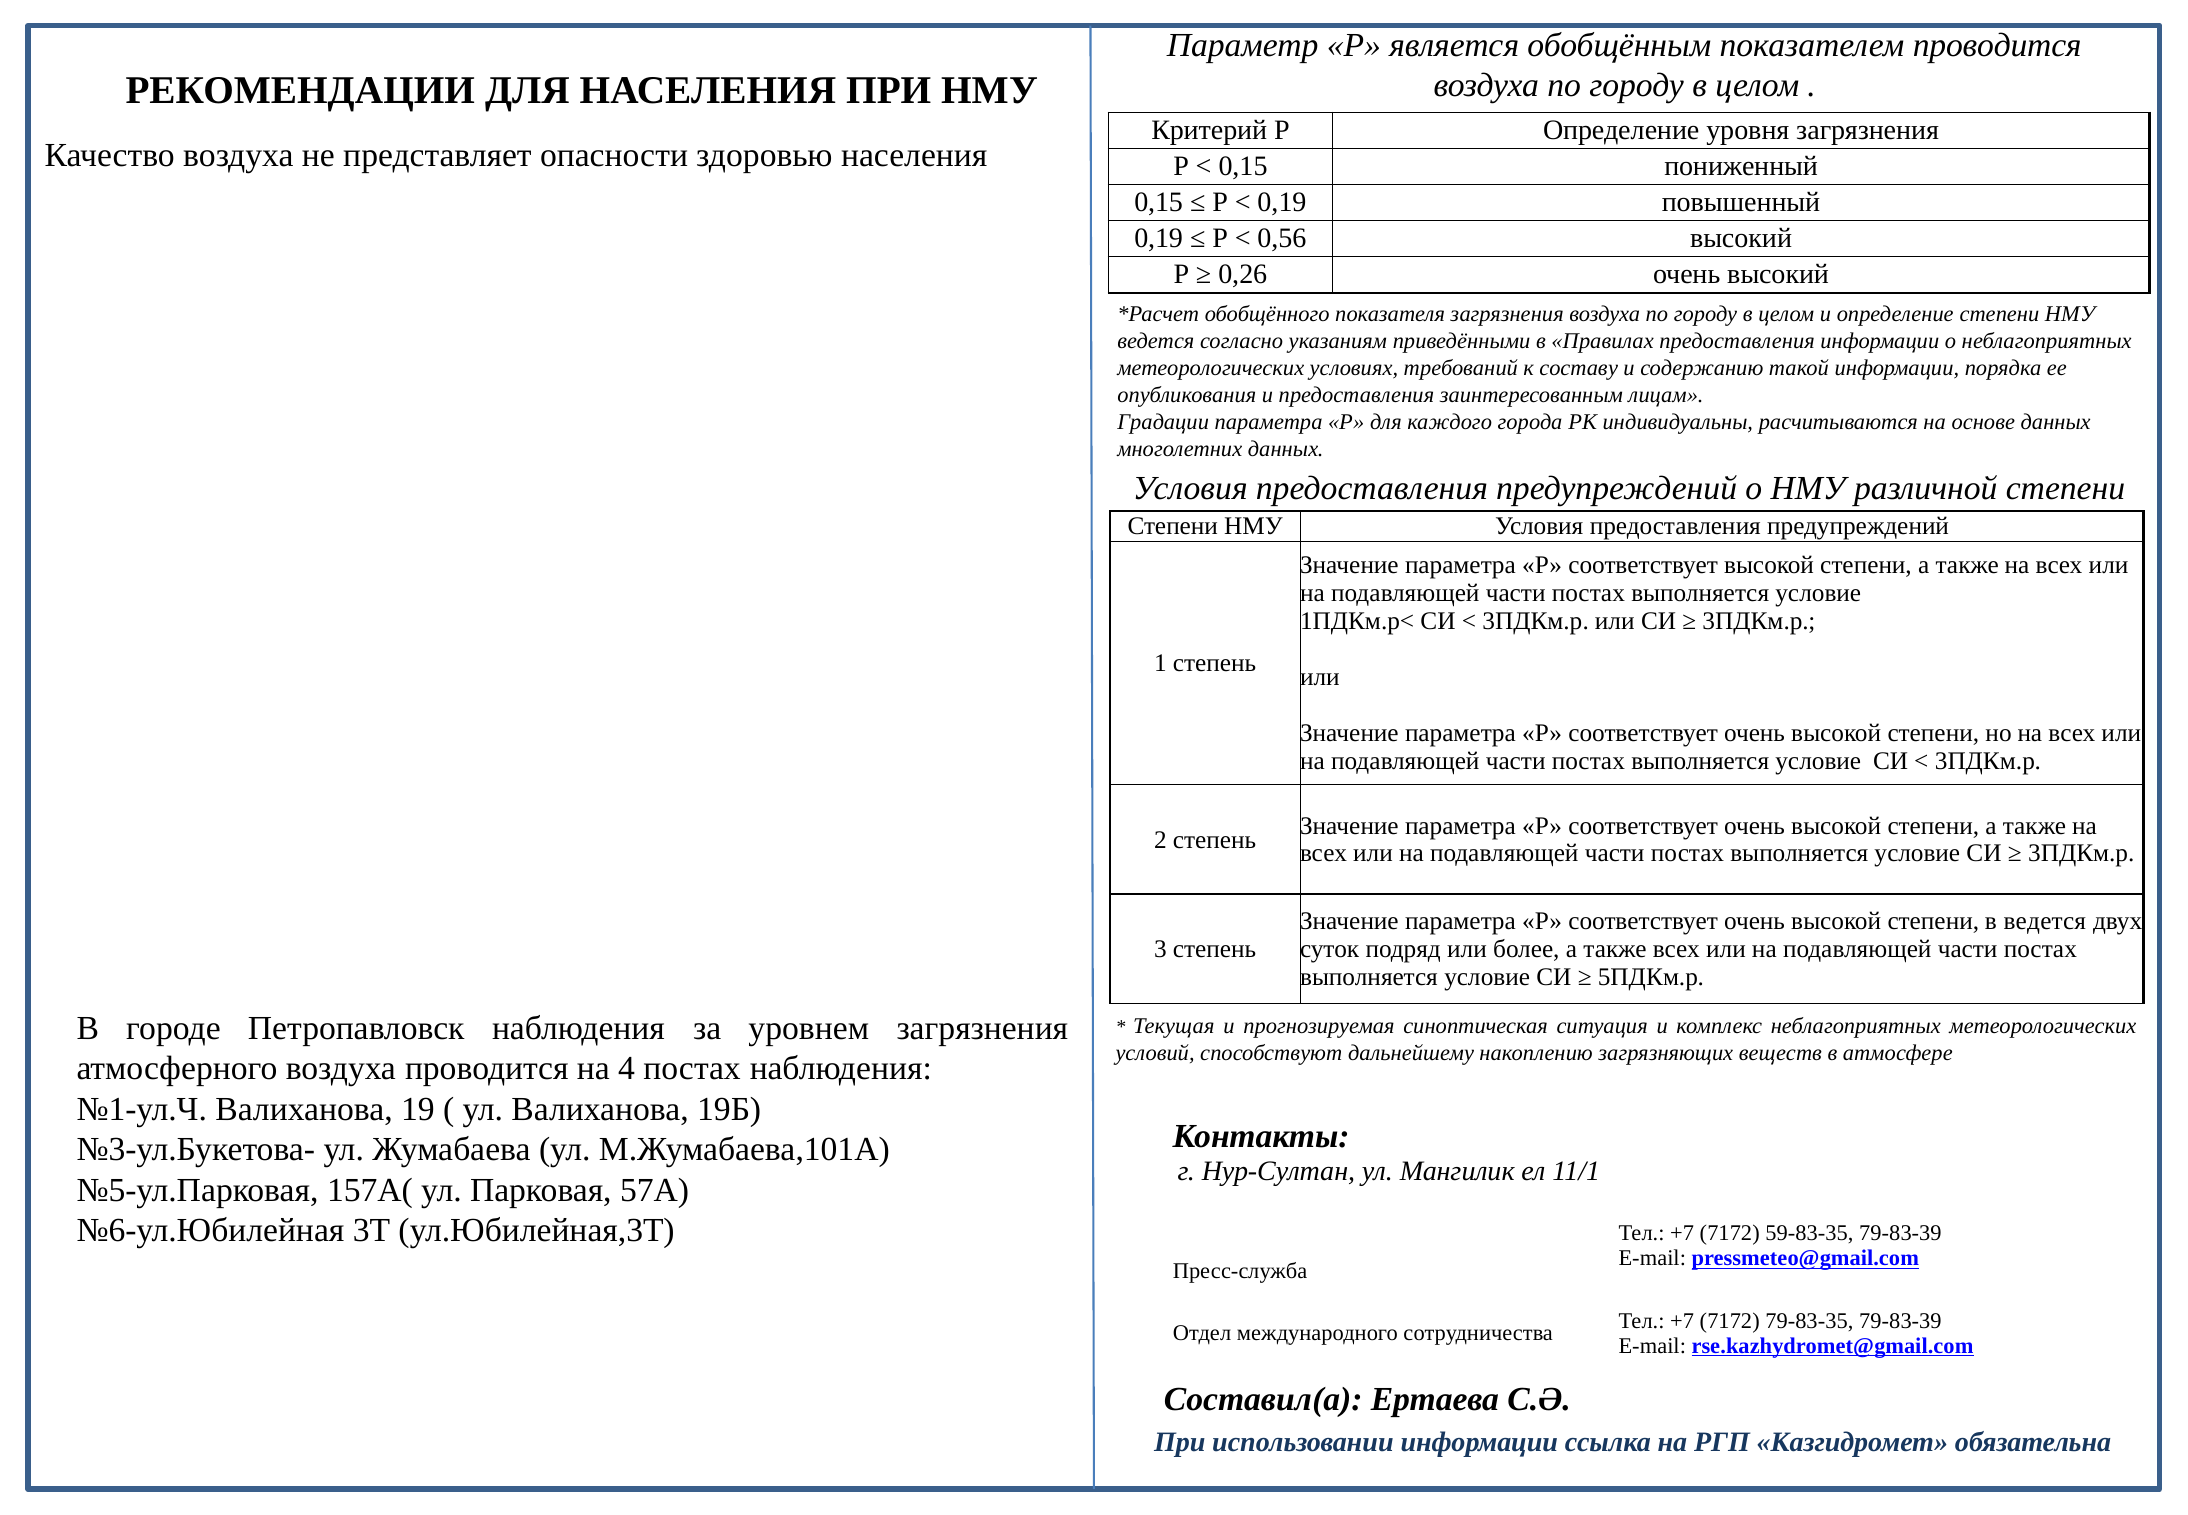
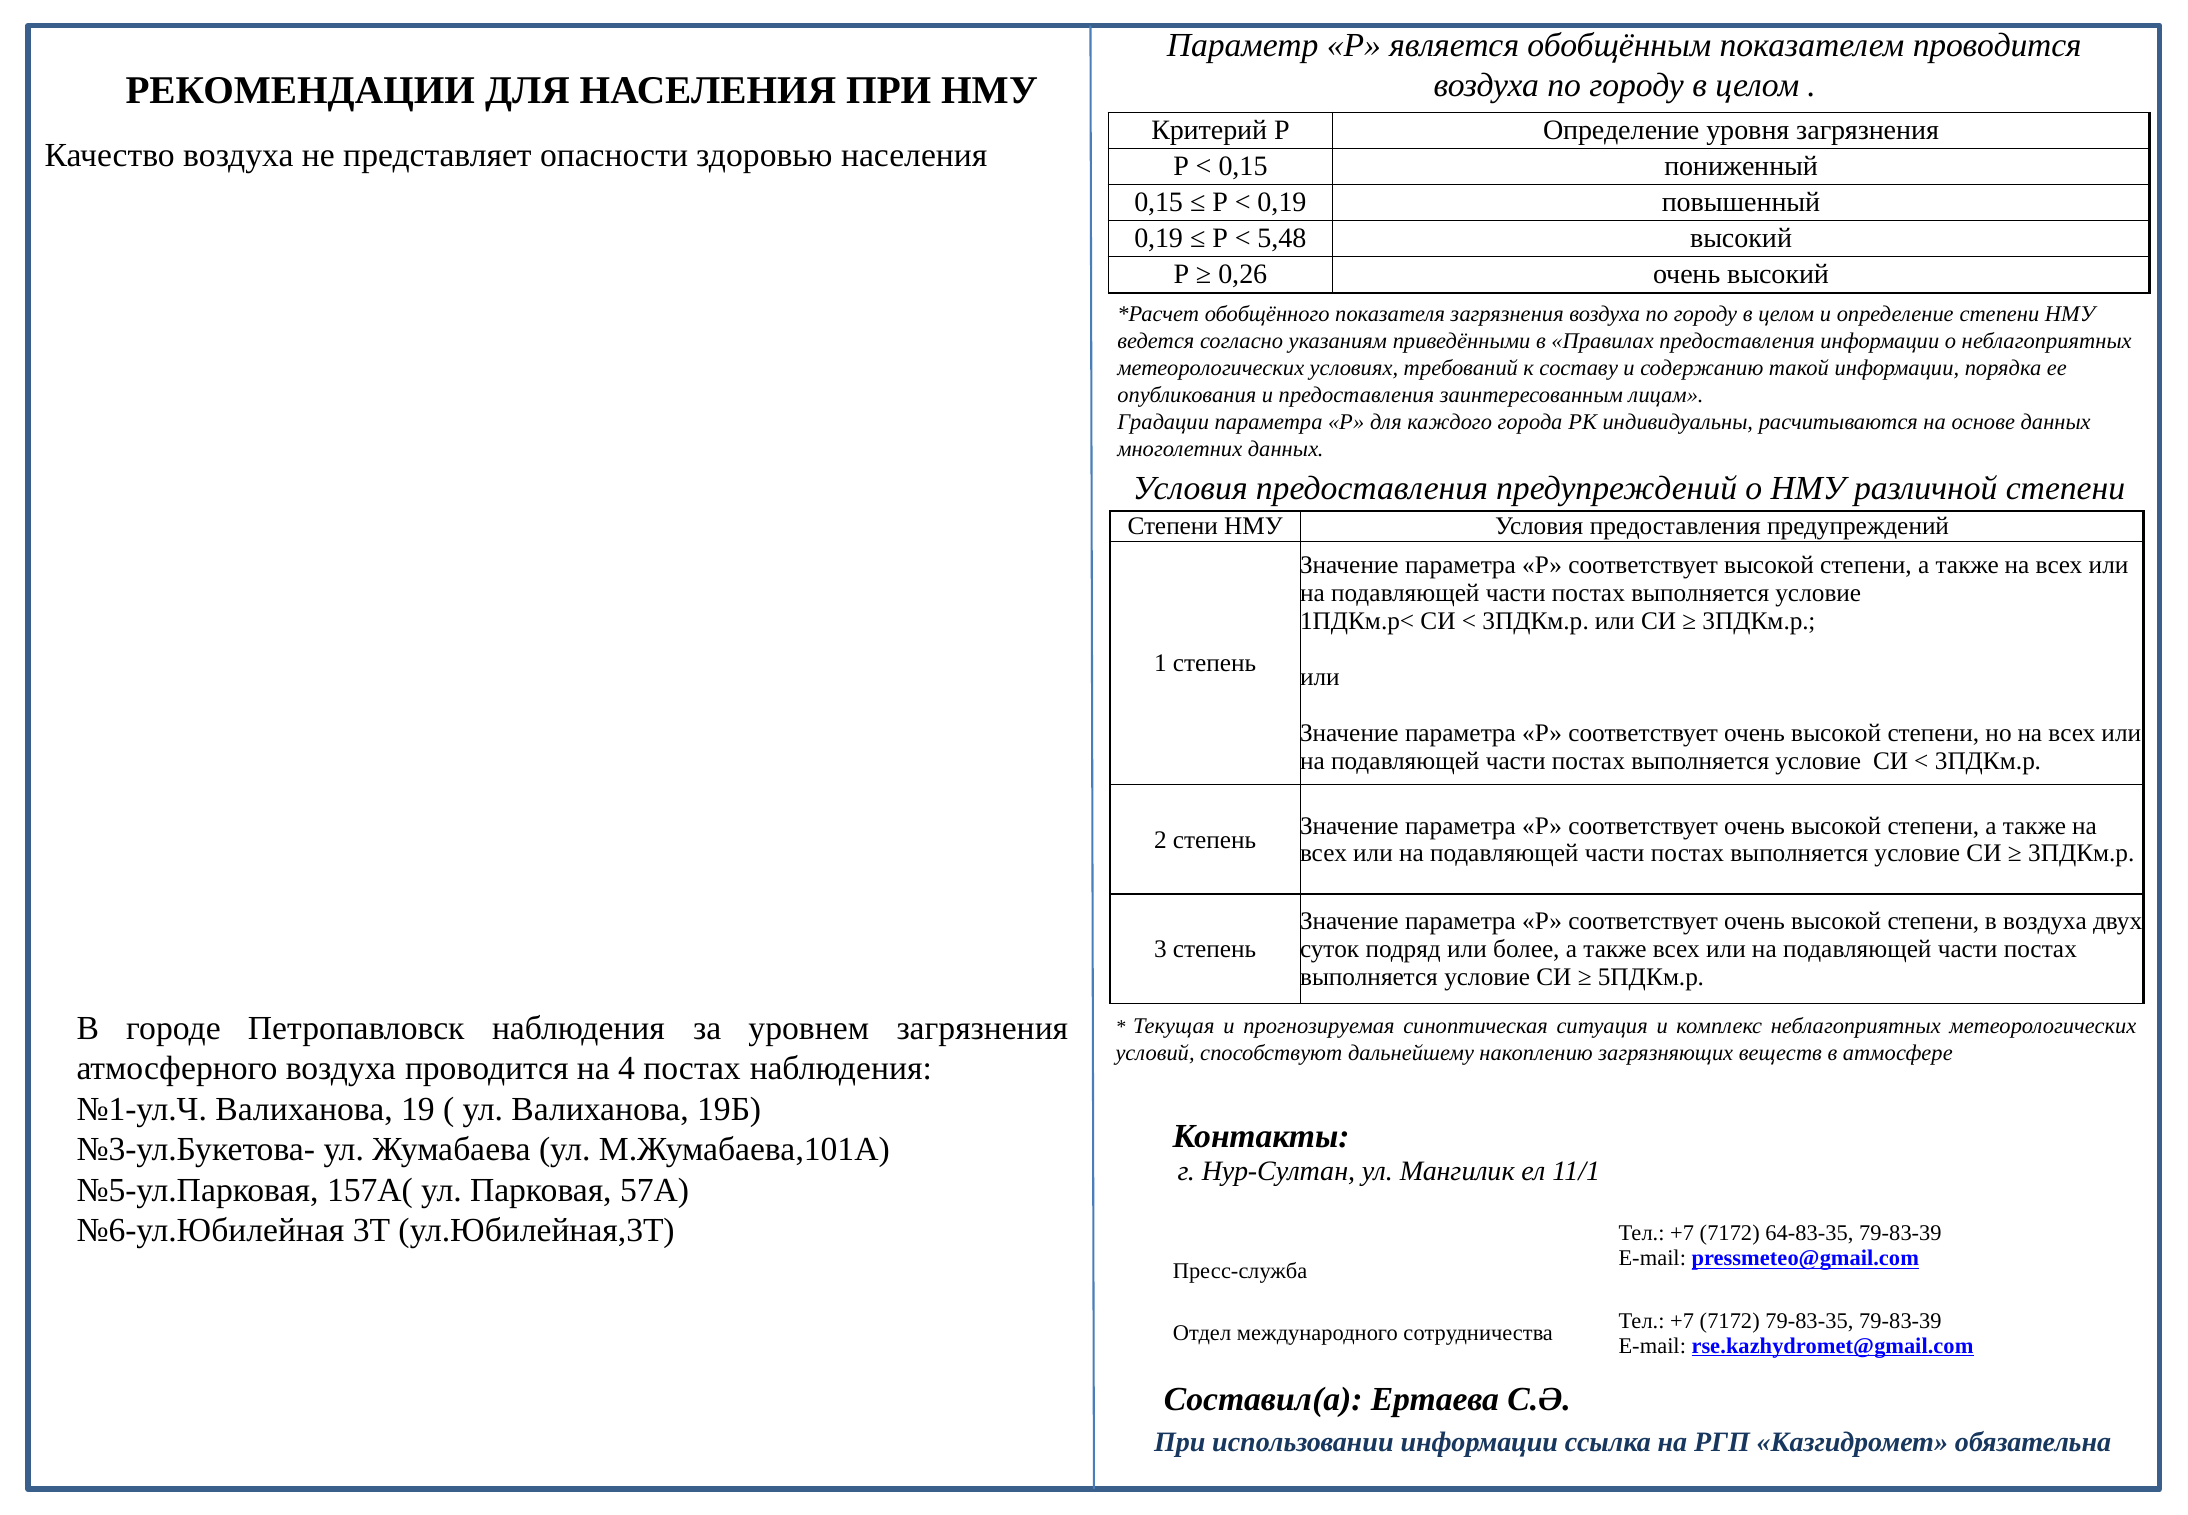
0,56: 0,56 -> 5,48 (1282, 238)
в ведется: ведется -> воздуха (2045, 921)
59-83-35: 59-83-35 -> 64-83-35 (1809, 1233)
